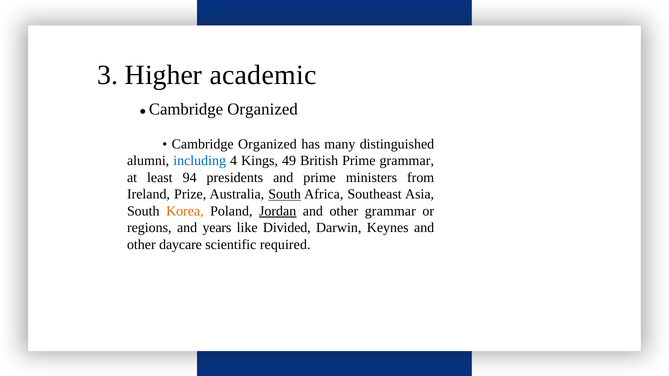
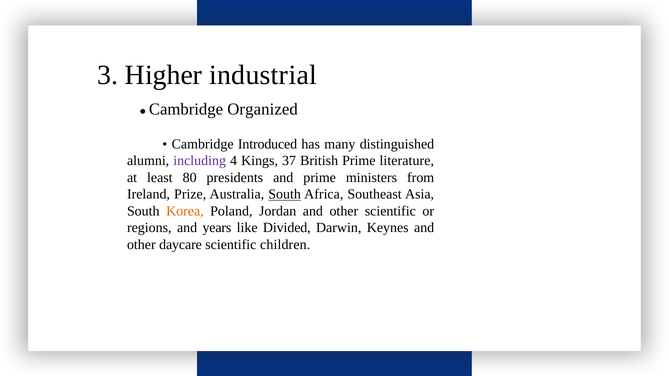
academic: academic -> industrial (263, 75)
Organized: Organized -> Introduced (268, 144)
including colour: blue -> purple (200, 161)
49: 49 -> 37 (289, 161)
Prime grammar: grammar -> literature (407, 161)
94: 94 -> 80 (190, 178)
Jordan underline: present -> none (278, 211)
other grammar: grammar -> scientific (390, 211)
required: required -> children (285, 245)
